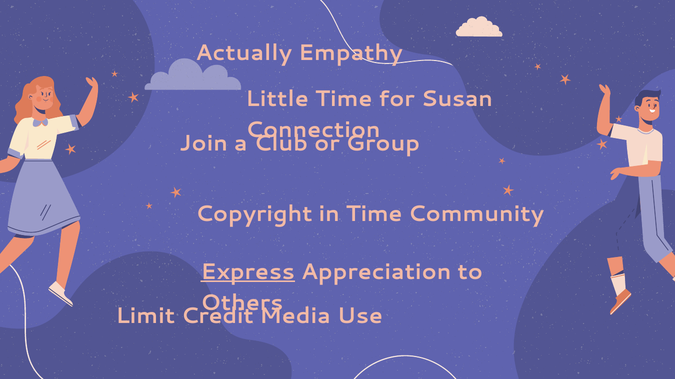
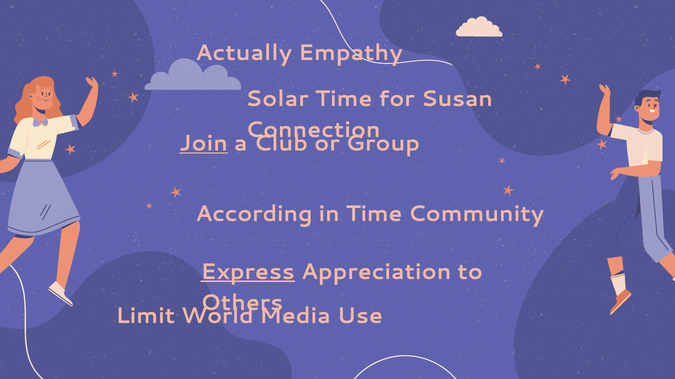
Little: Little -> Solar (277, 99)
Join underline: none -> present (204, 144)
Copyright: Copyright -> According (254, 214)
Credit: Credit -> World (217, 316)
